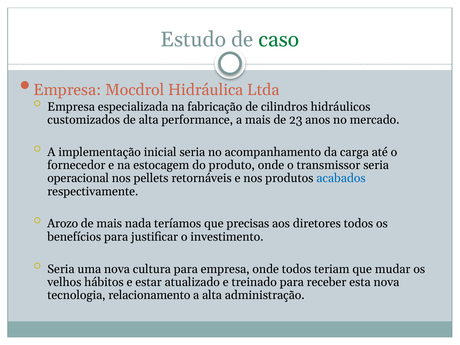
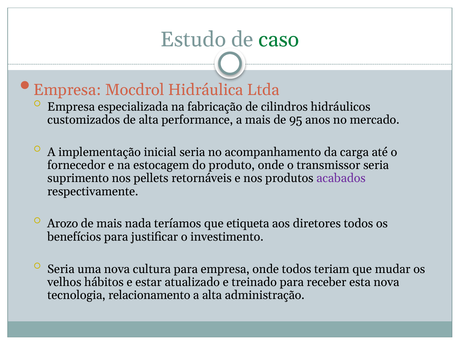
23: 23 -> 95 (296, 120)
operacional: operacional -> suprimento (78, 178)
acabados colour: blue -> purple (341, 178)
precisas: precisas -> etiqueta (248, 224)
